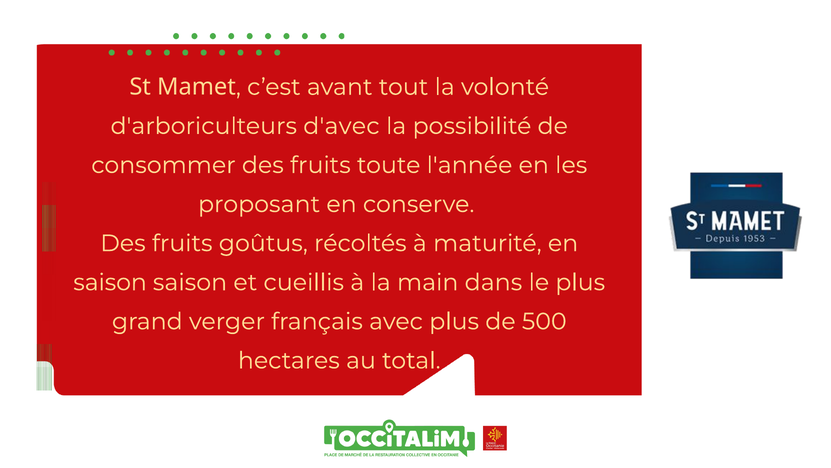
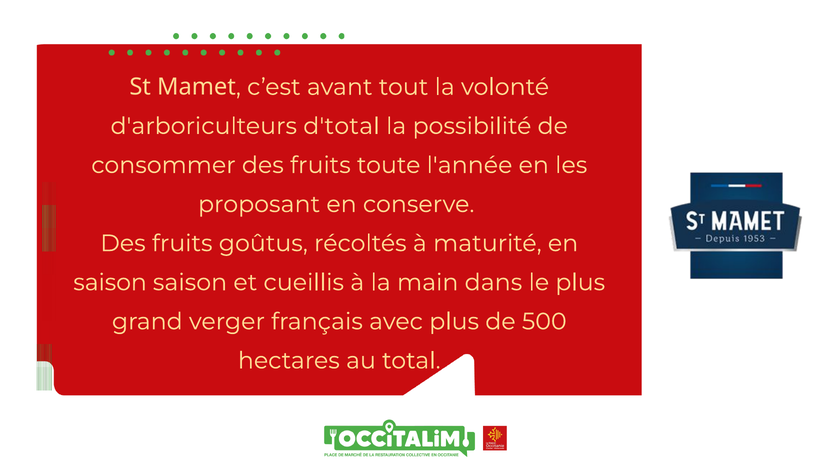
d'avec: d'avec -> d'total (341, 126)
